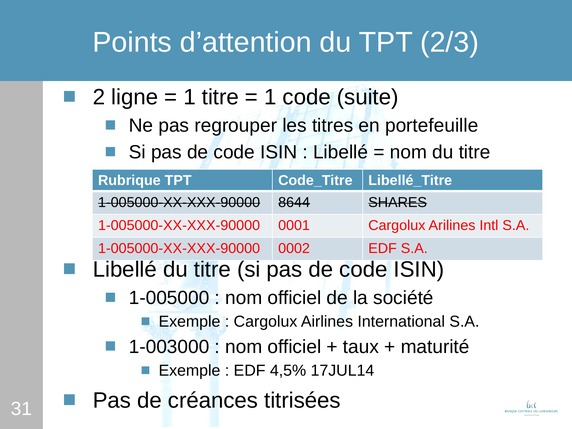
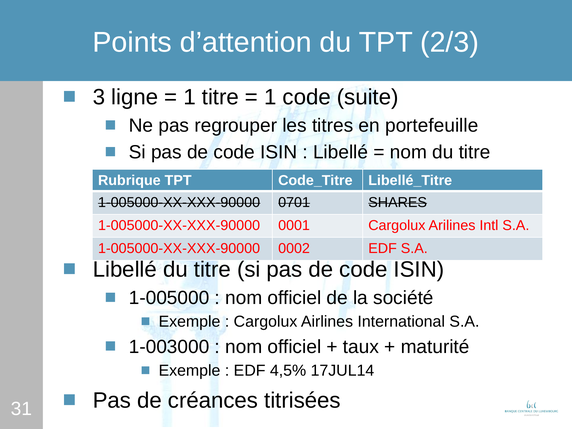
2: 2 -> 3 (99, 97)
8644: 8644 -> 0701 (294, 202)
